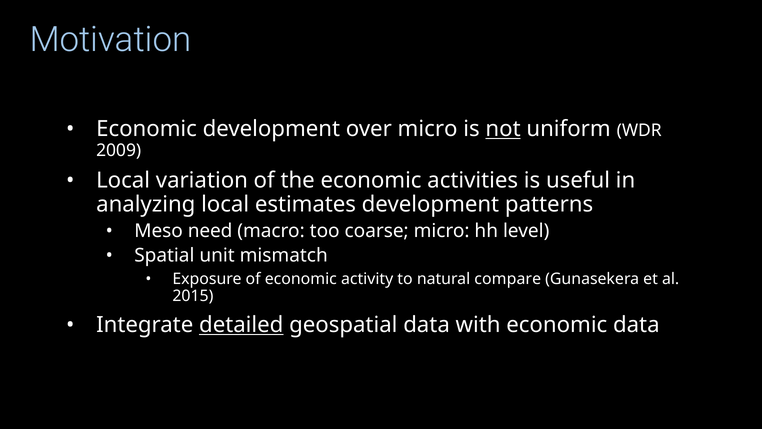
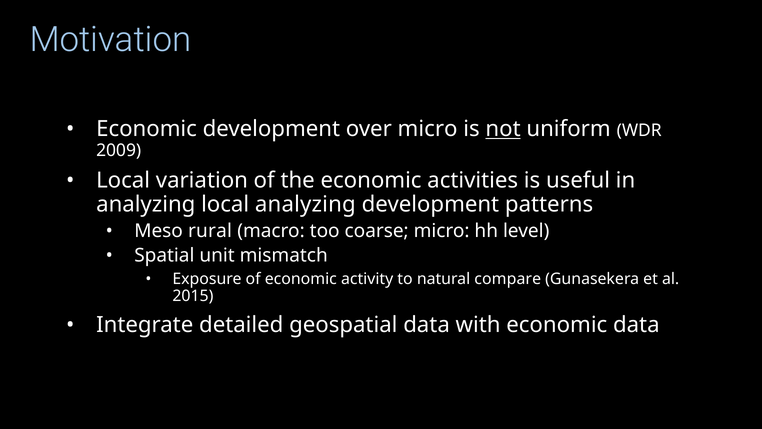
local estimates: estimates -> analyzing (305, 204)
need: need -> rural (210, 231)
detailed underline: present -> none (241, 325)
